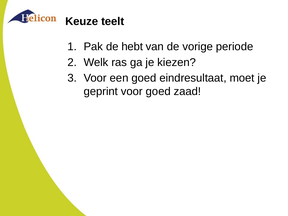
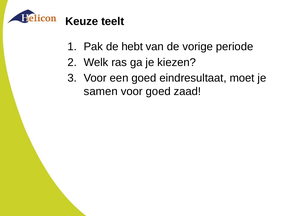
geprint: geprint -> samen (101, 91)
